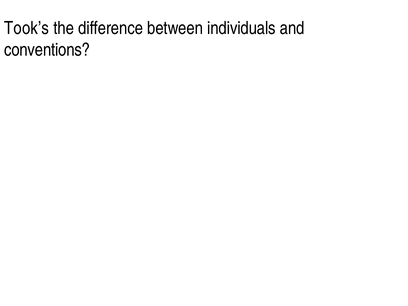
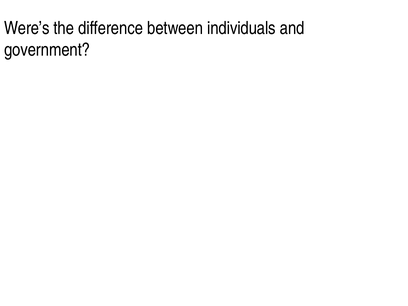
Took’s: Took’s -> Were’s (27, 28)
conventions: conventions -> government (47, 50)
